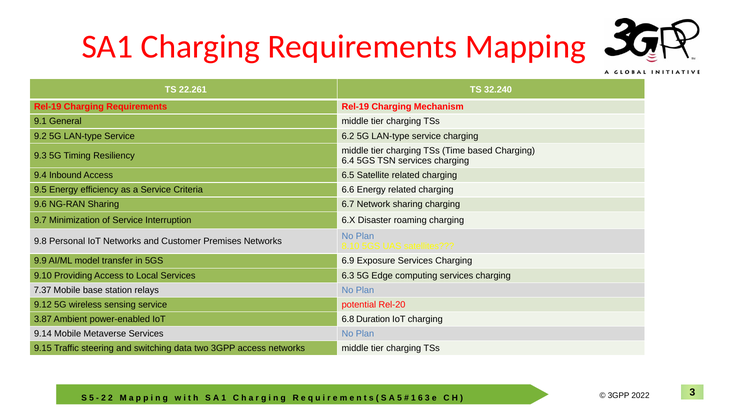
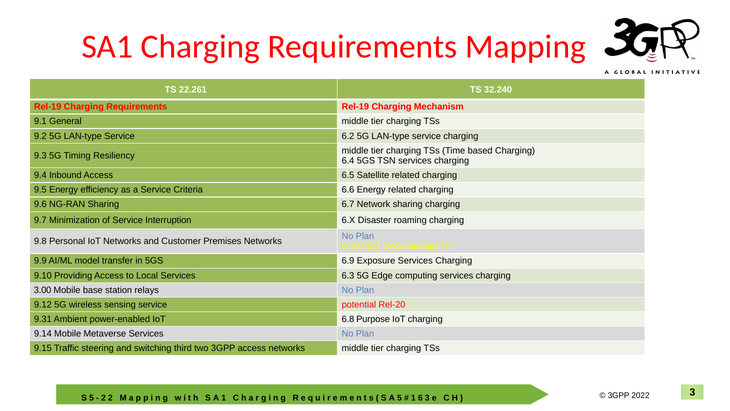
8.10: 8.10 -> 6.30 (351, 246)
7.37: 7.37 -> 3.00 (43, 290)
3.87: 3.87 -> 9.31 (43, 319)
Duration: Duration -> Purpose (373, 319)
data: data -> third (183, 348)
